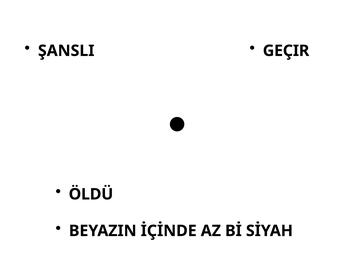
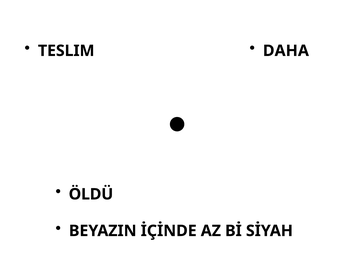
ŞANSLI: ŞANSLI -> TESLIM (66, 51)
GEÇIR: GEÇIR -> DAHA (286, 51)
